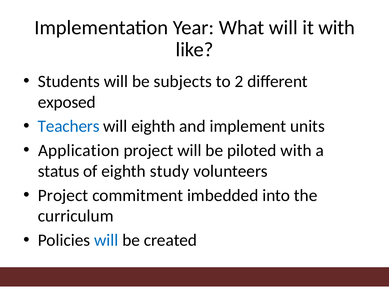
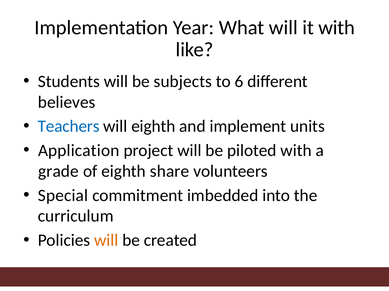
2: 2 -> 6 (239, 82)
exposed: exposed -> believes (67, 102)
status: status -> grade (58, 172)
study: study -> share (170, 172)
Project: Project -> Special (63, 196)
will colour: blue -> orange (106, 241)
